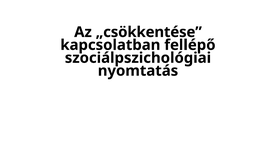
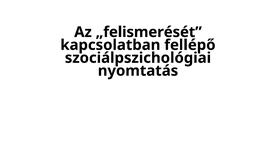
„csökkentése: „csökkentése -> „felismerését (149, 32)
